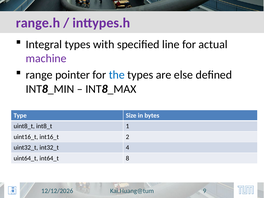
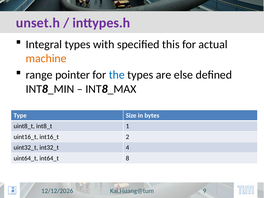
range.h: range.h -> unset.h (38, 23)
line: line -> this (171, 44)
machine colour: purple -> orange (46, 58)
